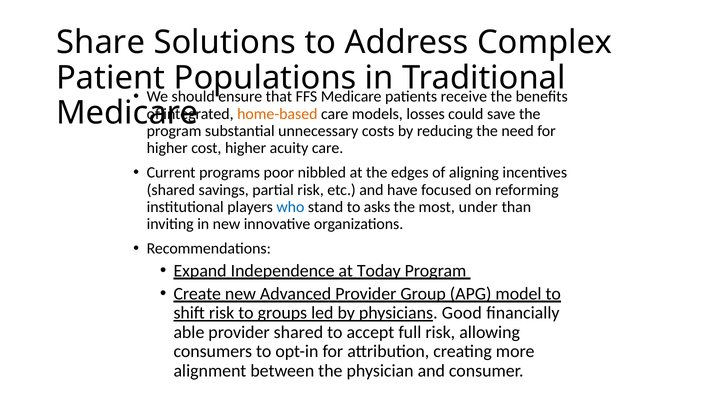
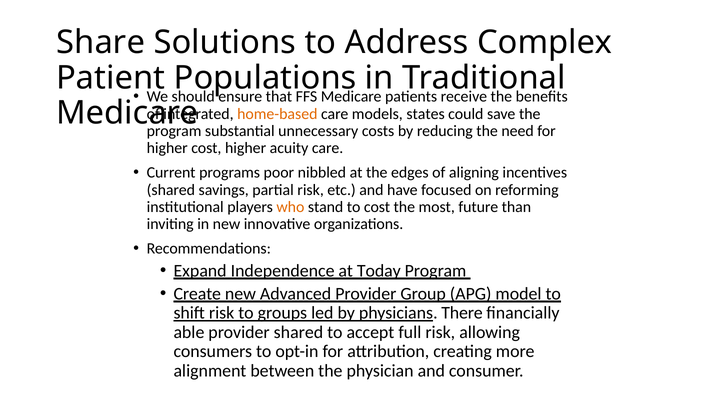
losses: losses -> states (426, 114)
who colour: blue -> orange (290, 207)
to asks: asks -> cost (377, 207)
under: under -> future (478, 207)
Good: Good -> There (462, 313)
